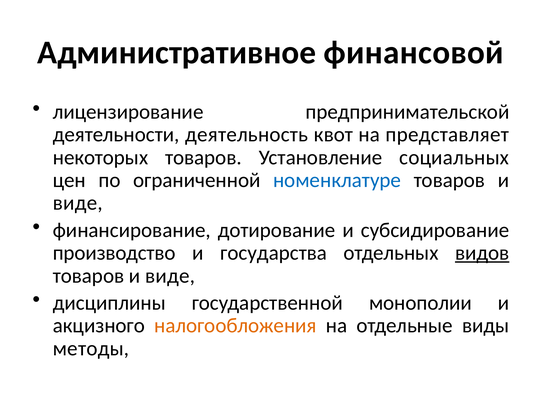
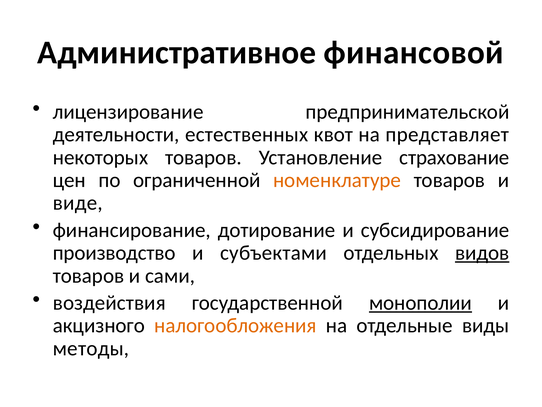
деятельность: деятельность -> естественных (247, 134)
социальных: социальных -> страхование (454, 157)
номенклатуре colour: blue -> orange (337, 180)
государства: государства -> субъектами (274, 253)
виде: виде -> сами (170, 275)
дисциплины: дисциплины -> воздействия (109, 302)
монополии underline: none -> present (420, 302)
